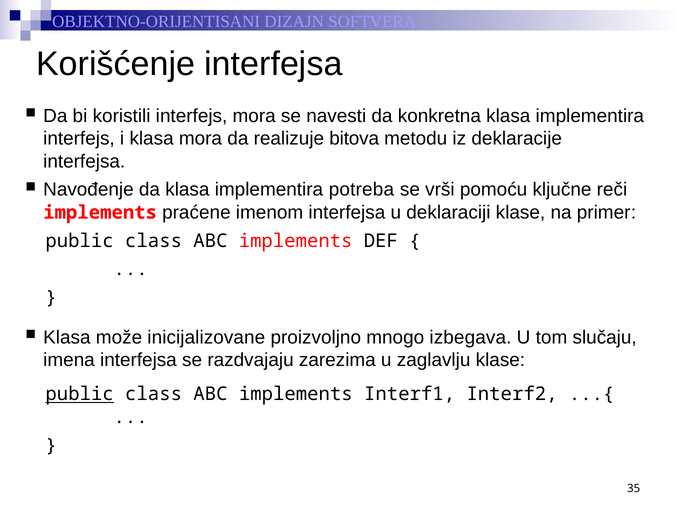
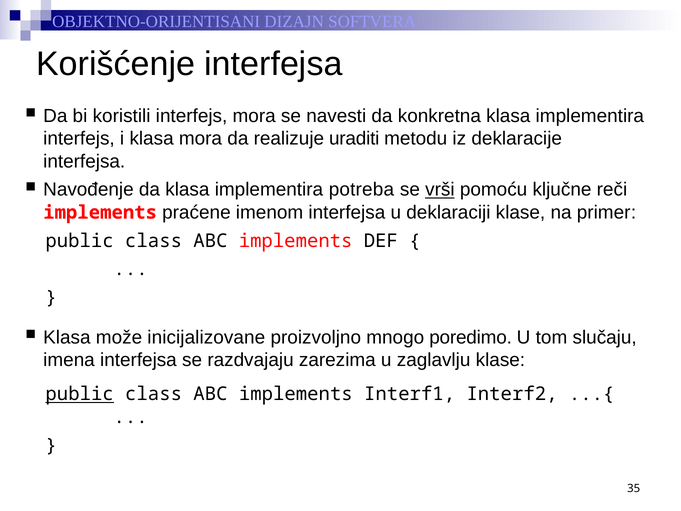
bitova: bitova -> uraditi (354, 139)
vrši underline: none -> present (440, 190)
izbegava: izbegava -> poredimo (471, 337)
